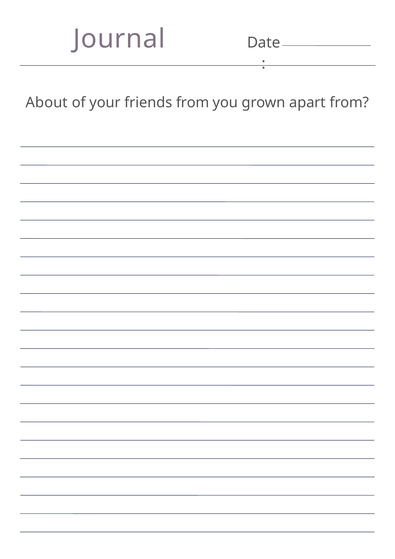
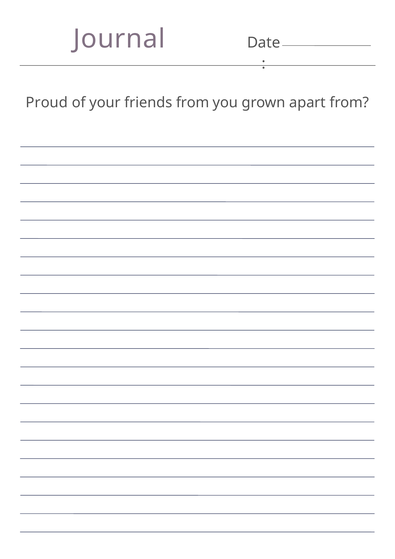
About: About -> Proud (47, 102)
